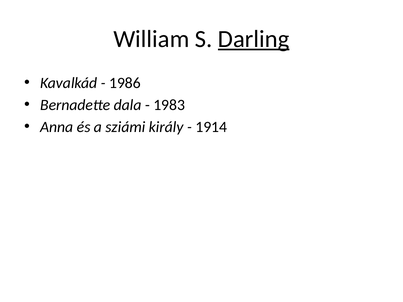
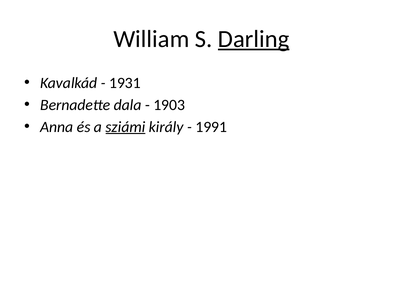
1986: 1986 -> 1931 (125, 83)
1983: 1983 -> 1903 (169, 105)
sziámi underline: none -> present (125, 127)
1914: 1914 -> 1991 (211, 127)
